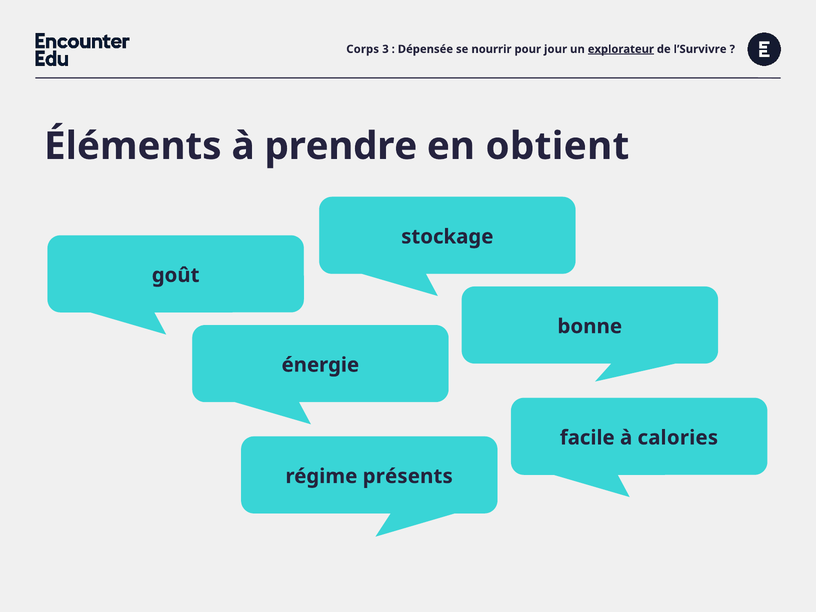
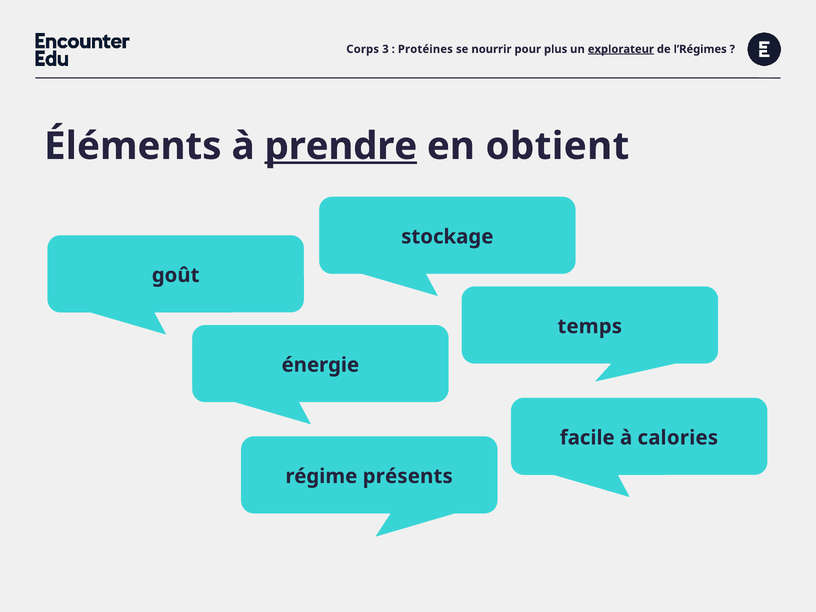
Dépensée: Dépensée -> Protéines (425, 49)
jour: jour -> plus (556, 49)
l’Survivre: l’Survivre -> l’Régimes (700, 49)
prendre underline: none -> present (341, 146)
bonne: bonne -> temps (590, 326)
